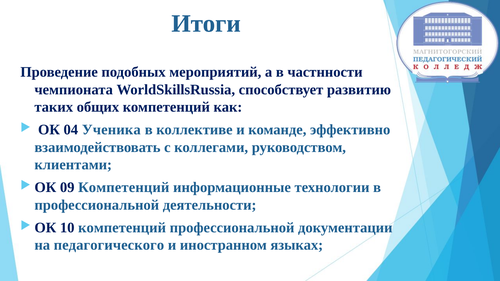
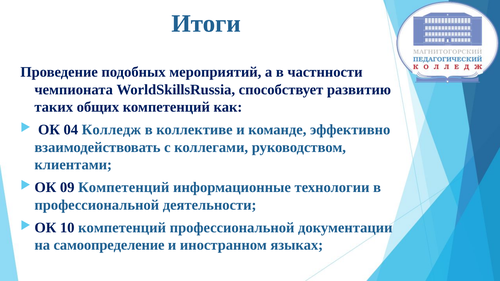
Ученика: Ученика -> Колледж (111, 130)
педагогического: педагогического -> самоопределение (109, 245)
